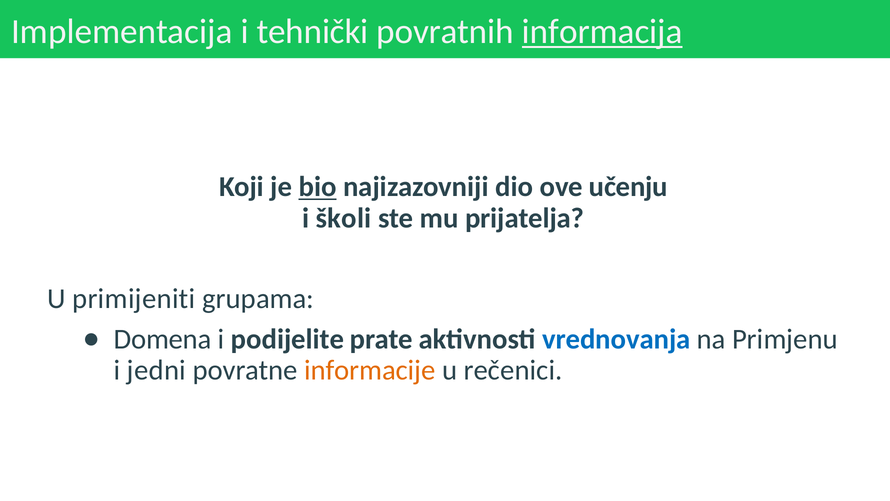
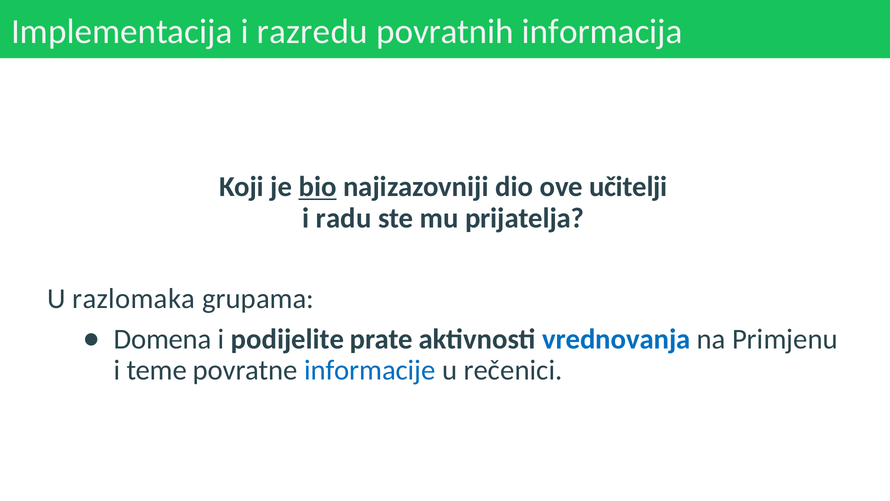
tehnički: tehnički -> razredu (312, 32)
informacija underline: present -> none (602, 32)
učenju: učenju -> učitelji (628, 187)
školi: školi -> radu (344, 218)
primijeniti: primijeniti -> razlomaka (134, 299)
jedni: jedni -> teme (157, 370)
informacije colour: orange -> blue (370, 370)
